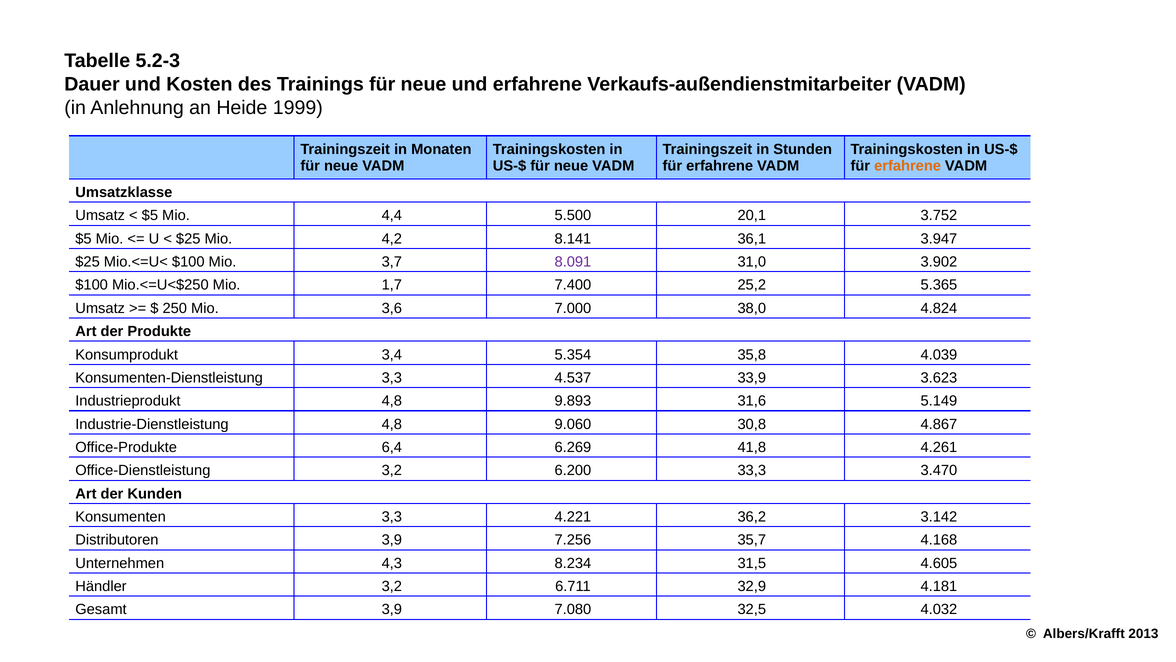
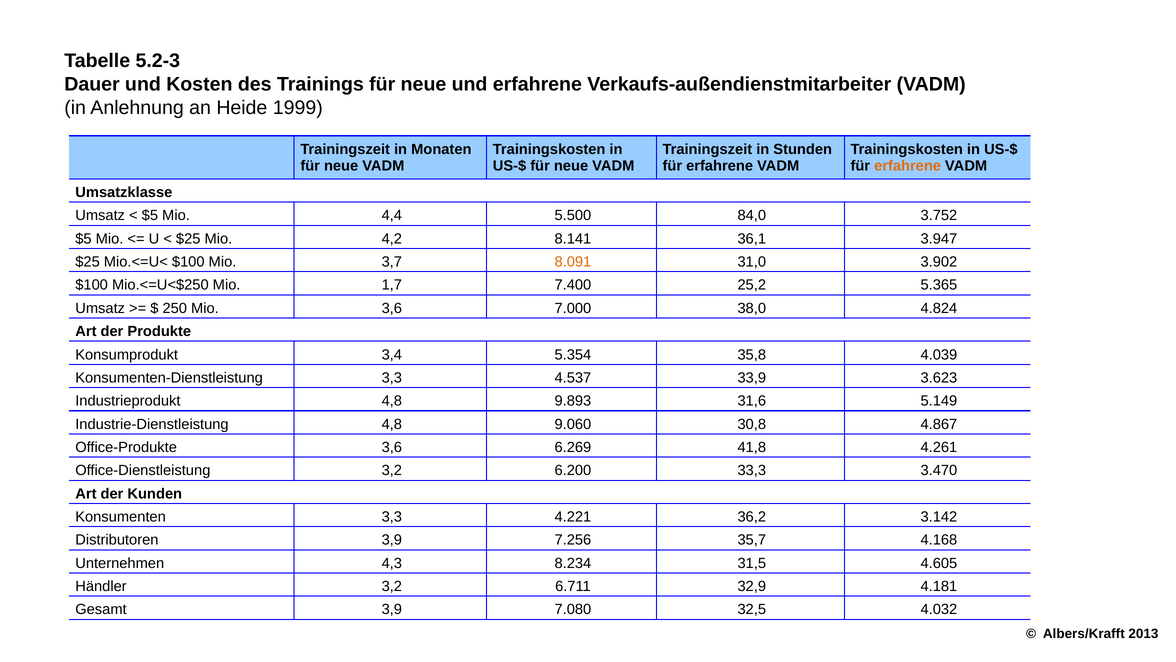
20,1: 20,1 -> 84,0 (752, 215)
8.091 colour: purple -> orange (573, 262)
Office-Produkte 6,4: 6,4 -> 3,6 (392, 447)
